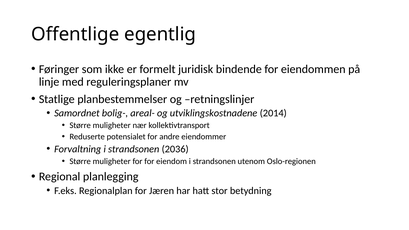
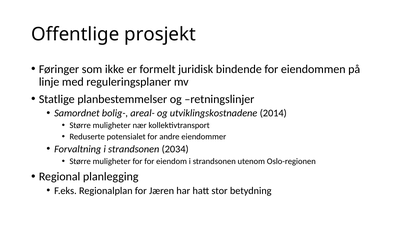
egentlig: egentlig -> prosjekt (160, 34)
2036: 2036 -> 2034 (175, 149)
